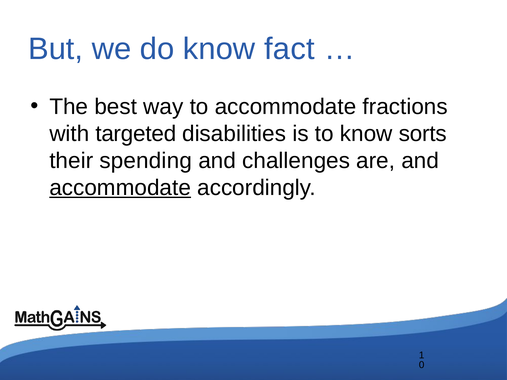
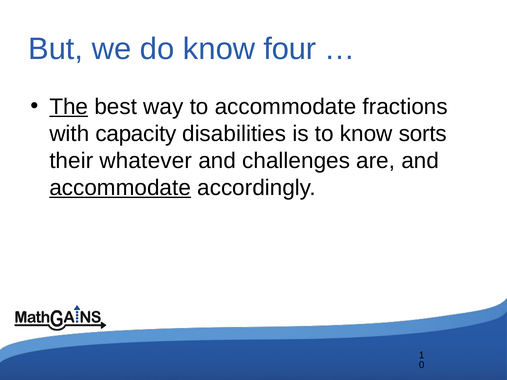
fact: fact -> four (290, 49)
The underline: none -> present (69, 107)
targeted: targeted -> capacity (136, 134)
spending: spending -> whatever (146, 161)
